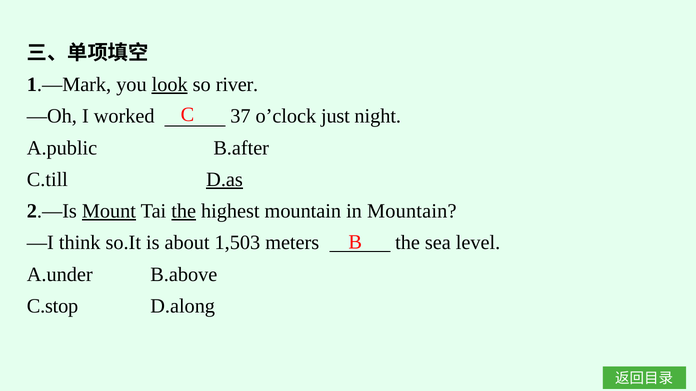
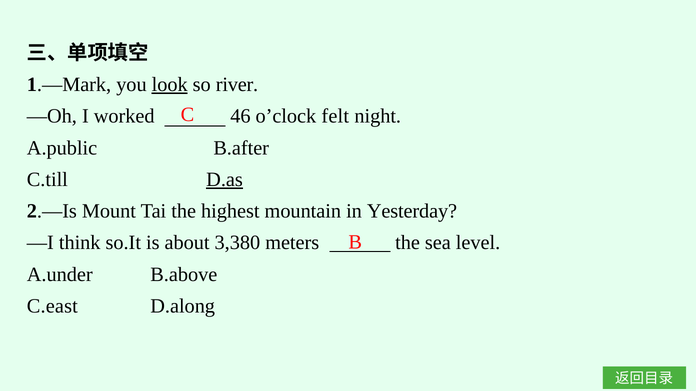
37: 37 -> 46 (240, 116)
just: just -> felt (335, 116)
Mount underline: present -> none (109, 211)
the underline: present -> none (184, 211)
in Mountain: Mountain -> Yesterday (412, 211)
1,503: 1,503 -> 3,380 (237, 243)
C.stop: C.stop -> C.east (52, 306)
